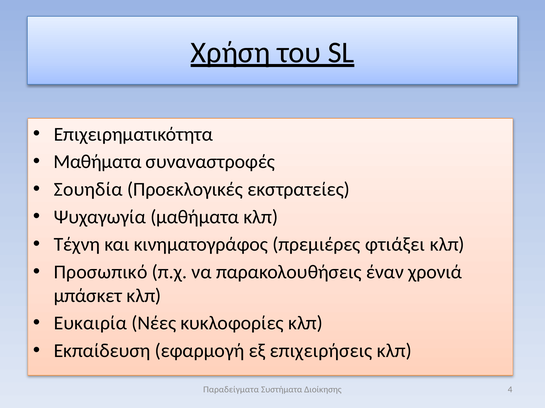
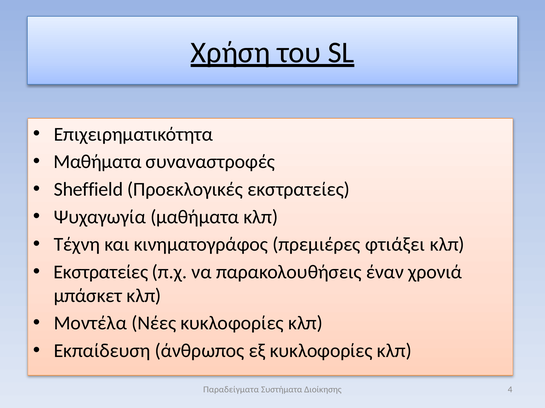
Σουηδία: Σουηδία -> Sheffield (88, 190)
Προσωπικό: Προσωπικό -> Εκστρατείες (101, 272)
Ευκαιρία: Ευκαιρία -> Μοντέλα (90, 324)
εφαρμογή: εφαρμογή -> άνθρωπος (200, 351)
εξ επιχειρήσεις: επιχειρήσεις -> κυκλοφορίες (321, 351)
